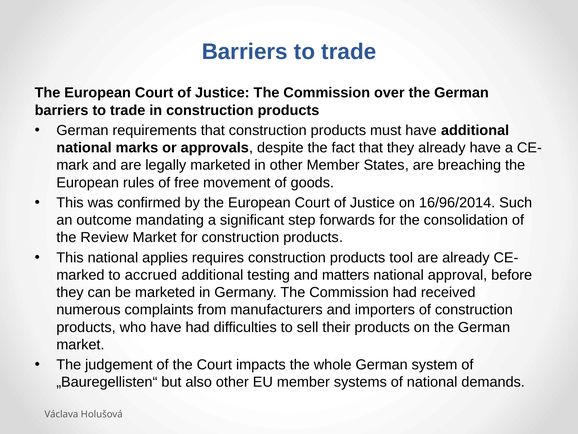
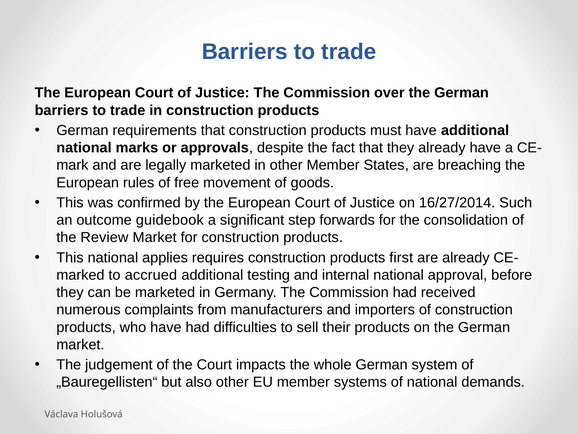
16/96/2014: 16/96/2014 -> 16/27/2014 (457, 203)
mandating: mandating -> guidebook (170, 220)
tool: tool -> first (401, 257)
matters: matters -> internal (346, 275)
